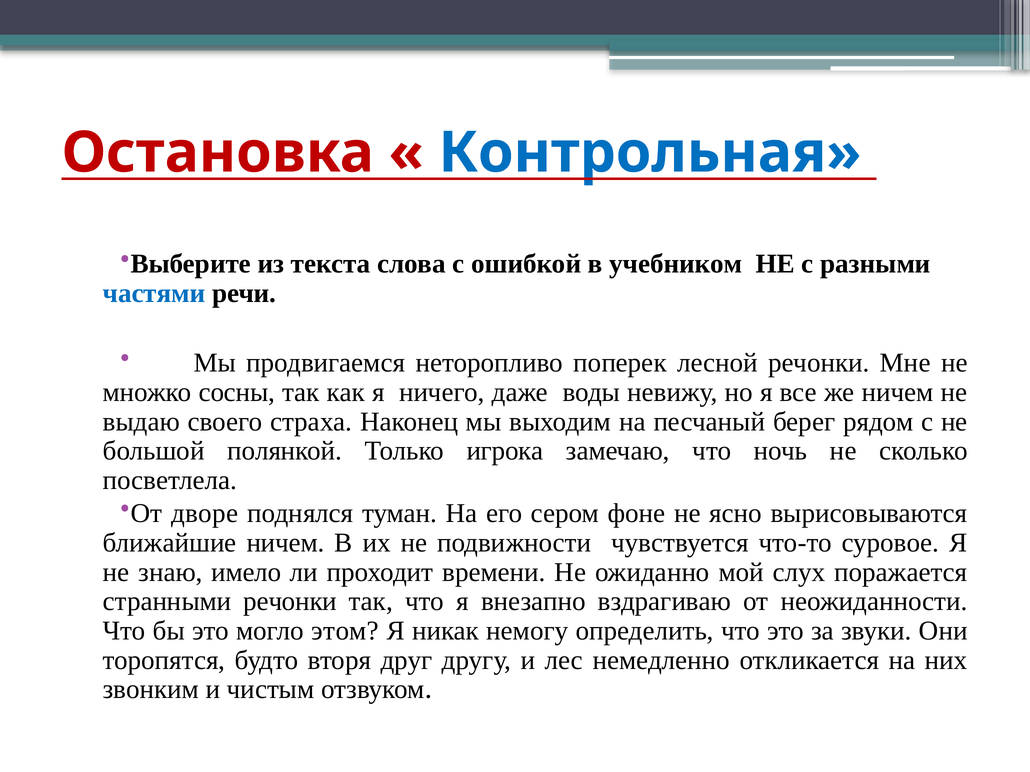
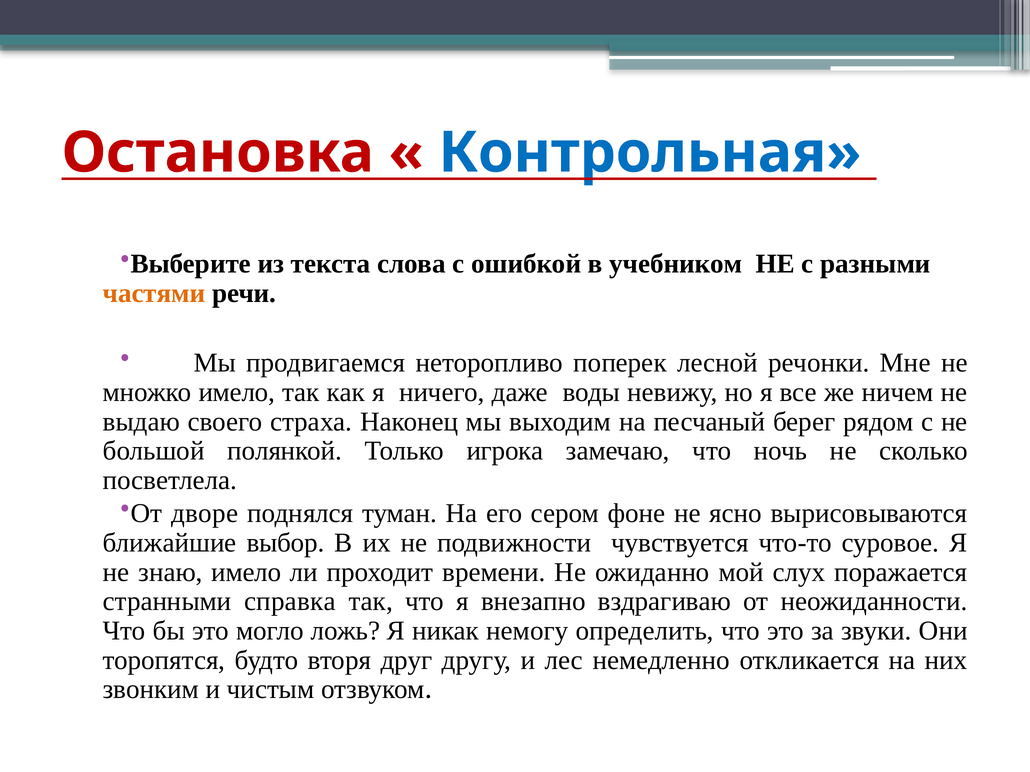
частями colour: blue -> orange (154, 294)
множко сосны: сосны -> имело (237, 393)
ближайшие ничем: ничем -> выбор (286, 543)
странными речонки: речонки -> справка (290, 602)
этом: этом -> ложь (345, 631)
